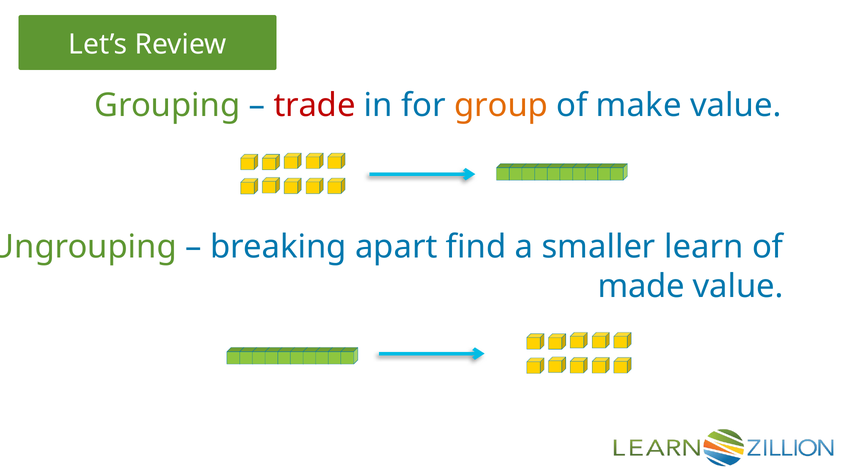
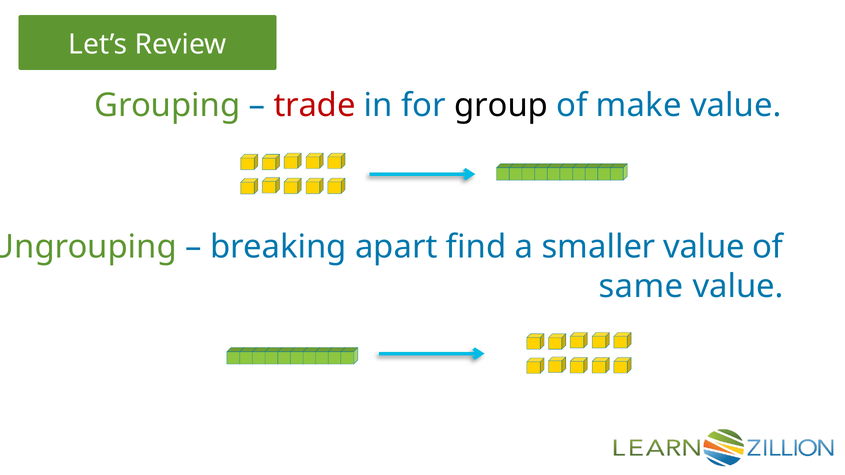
group colour: orange -> black (501, 105)
smaller learn: learn -> value (704, 247)
made: made -> same (641, 287)
